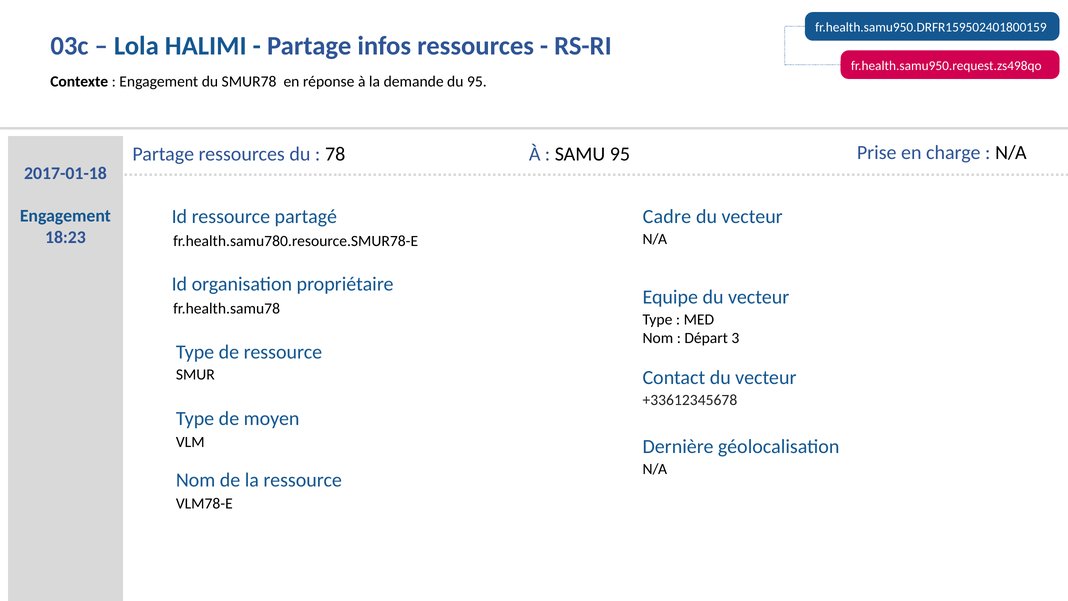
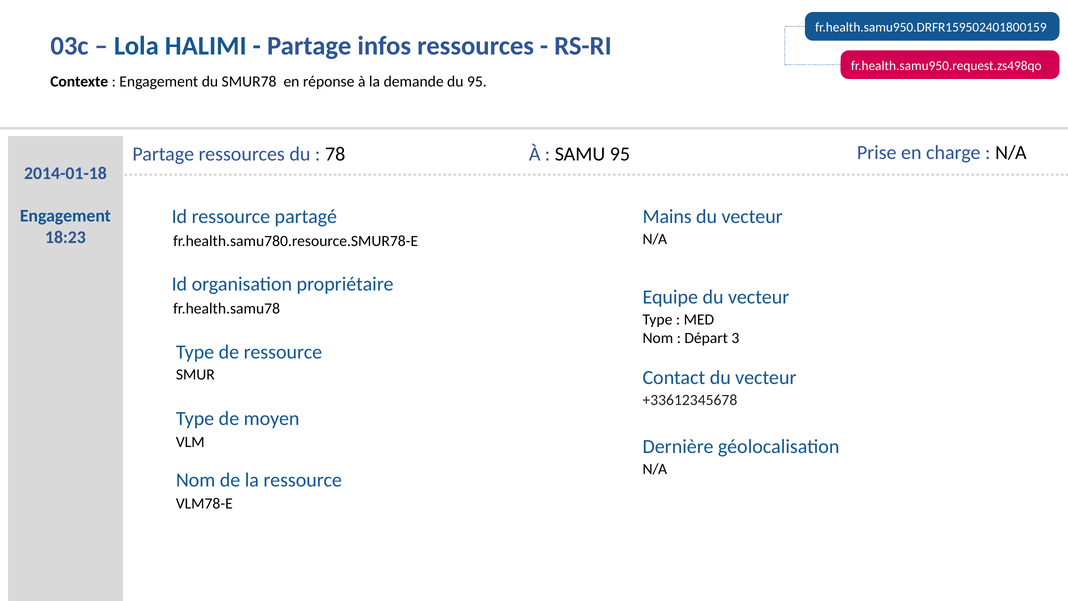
2017-01-18: 2017-01-18 -> 2014-01-18 (65, 173)
Cadre: Cadre -> Mains (667, 216)
